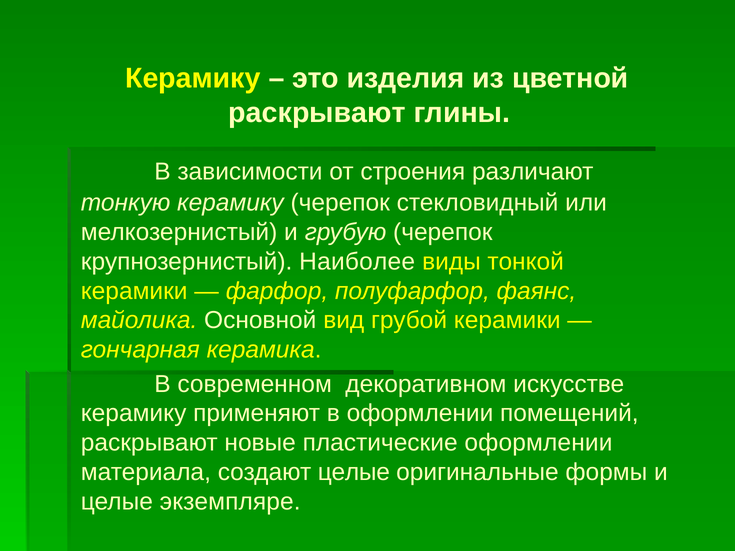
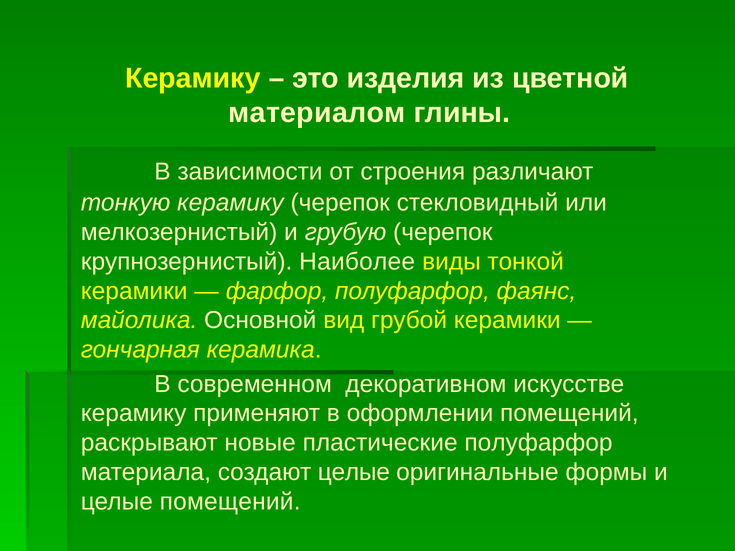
раскрывают: раскрывают -> материалом (317, 113)
пластические оформлении: оформлении -> полуфарфор (539, 443)
целые экземпляре: экземпляре -> помещений (230, 502)
